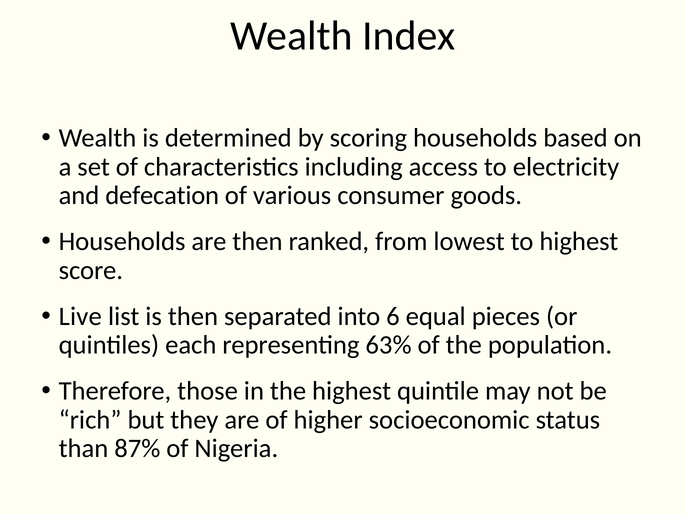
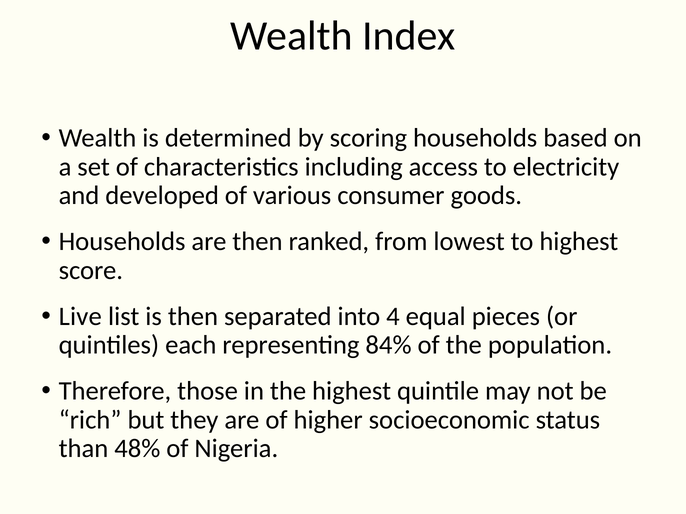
defecation: defecation -> developed (162, 196)
6: 6 -> 4 (393, 317)
63%: 63% -> 84% (389, 345)
87%: 87% -> 48% (137, 449)
